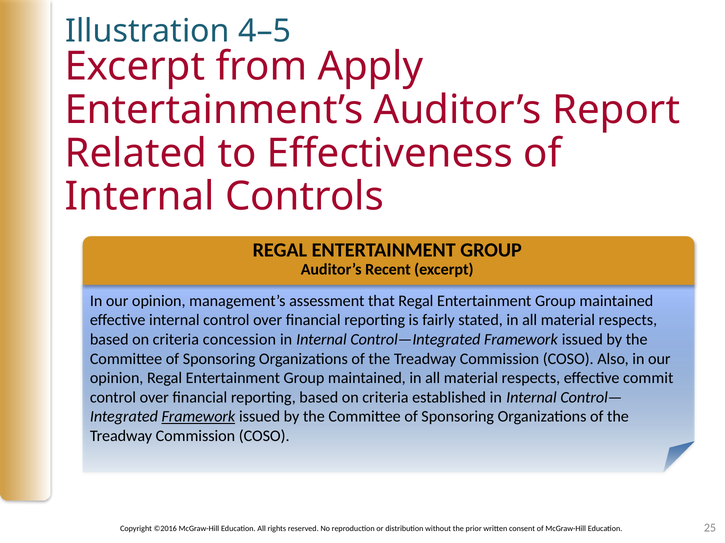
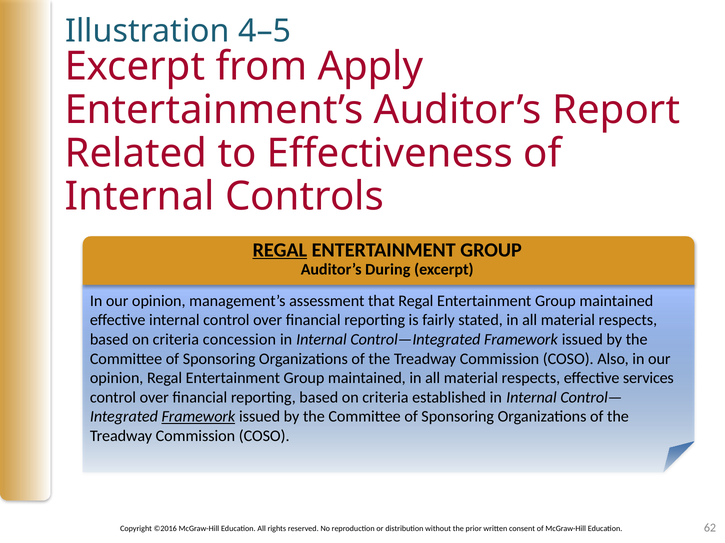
REGAL underline: none -> present (280, 250)
Recent: Recent -> During (388, 270)
commit: commit -> services (648, 379)
25: 25 -> 62 (710, 528)
